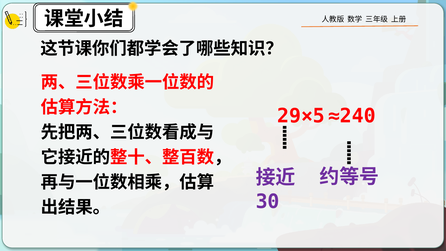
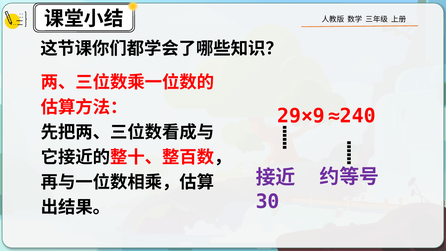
29×5: 29×5 -> 29×9 (301, 116)
